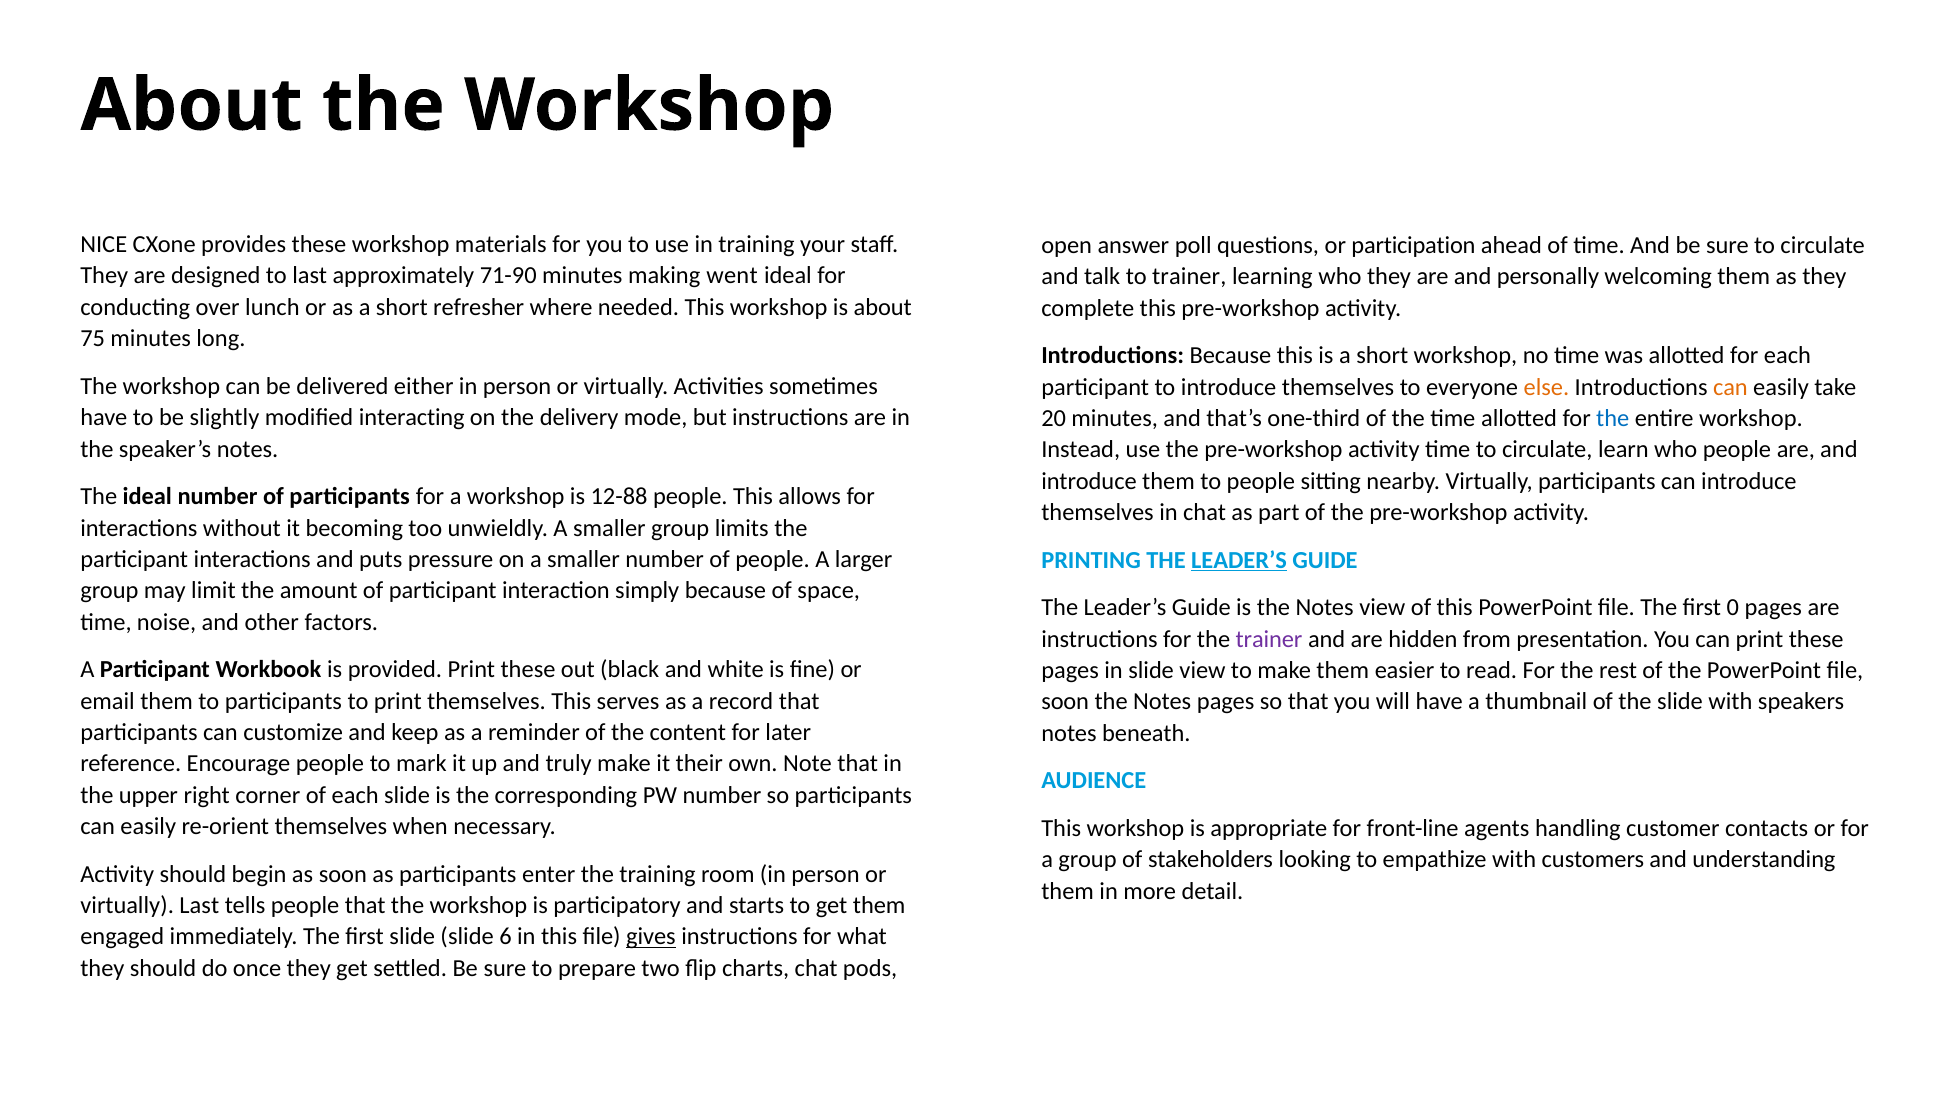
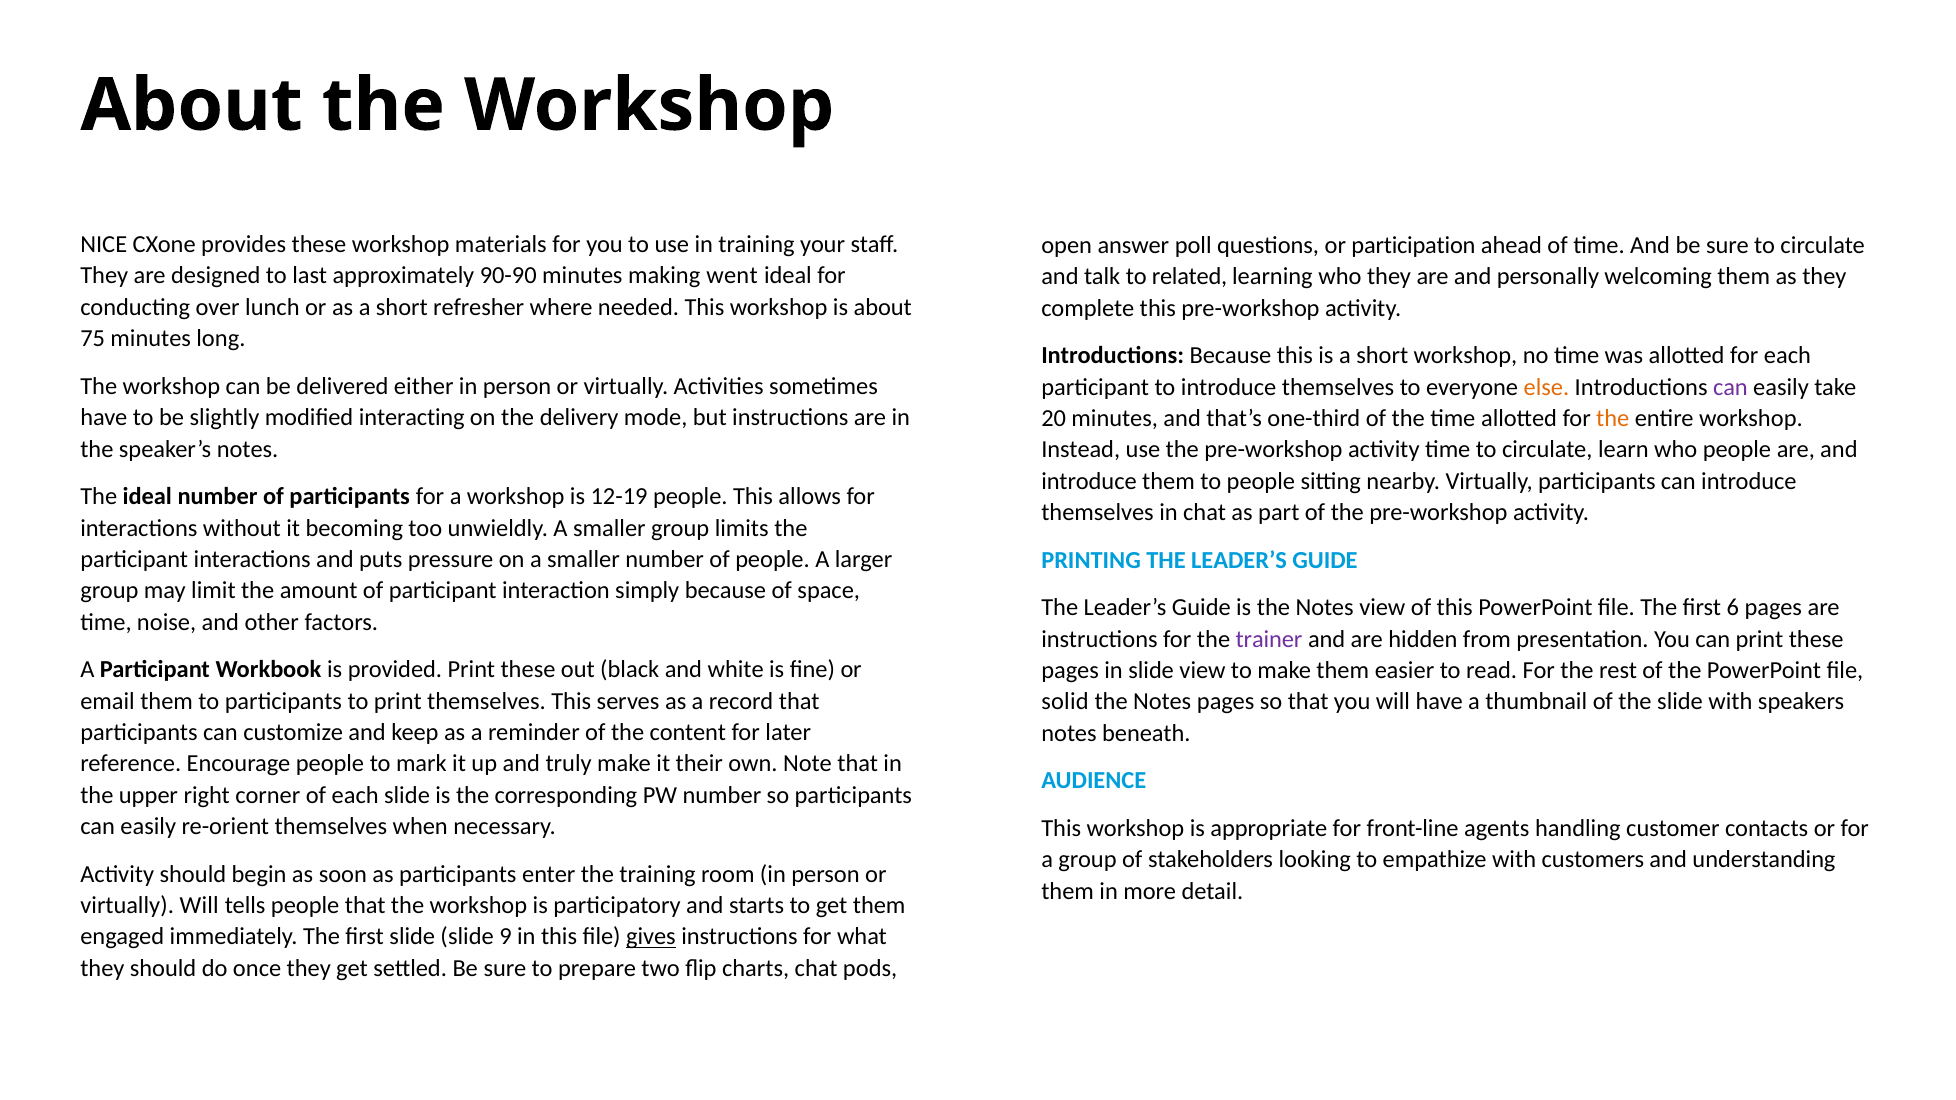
71-90: 71-90 -> 90-90 (508, 276)
to trainer: trainer -> related (1189, 277)
can colour: orange -> purple (1730, 387)
the colour: blue -> orange (1613, 419)
12-88: 12-88 -> 12-19 (619, 497)
LEADER’S underline: present -> none (1239, 560)
0: 0 -> 6 (1733, 608)
soon: soon -> solid (1065, 702)
virtually Last: Last -> Will (199, 906)
6: 6 -> 9 (506, 937)
